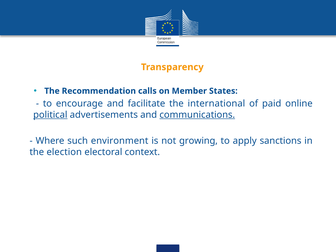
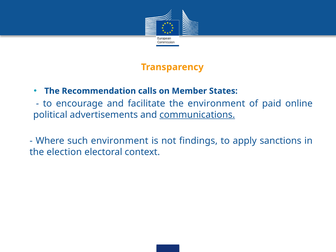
the international: international -> environment (216, 104)
political underline: present -> none (50, 115)
growing: growing -> findings (198, 141)
